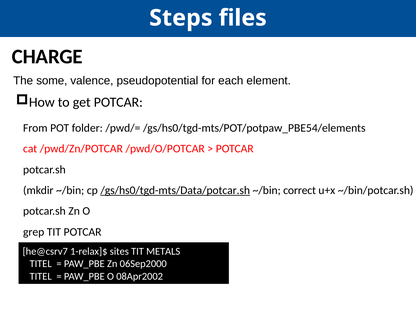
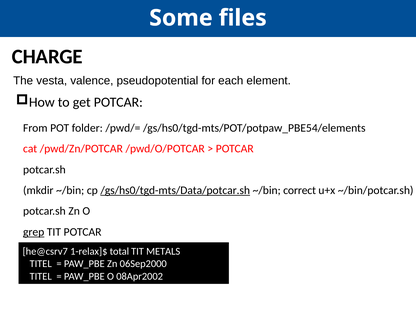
Steps: Steps -> Some (181, 18)
some: some -> vesta (52, 81)
grep underline: none -> present (34, 232)
sites: sites -> total (119, 251)
